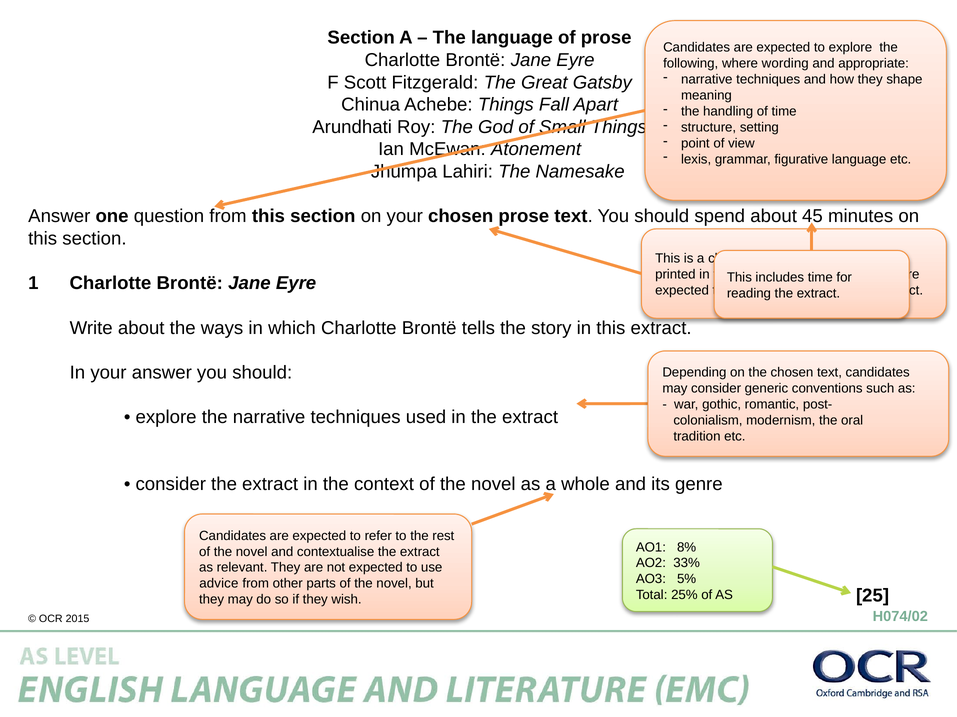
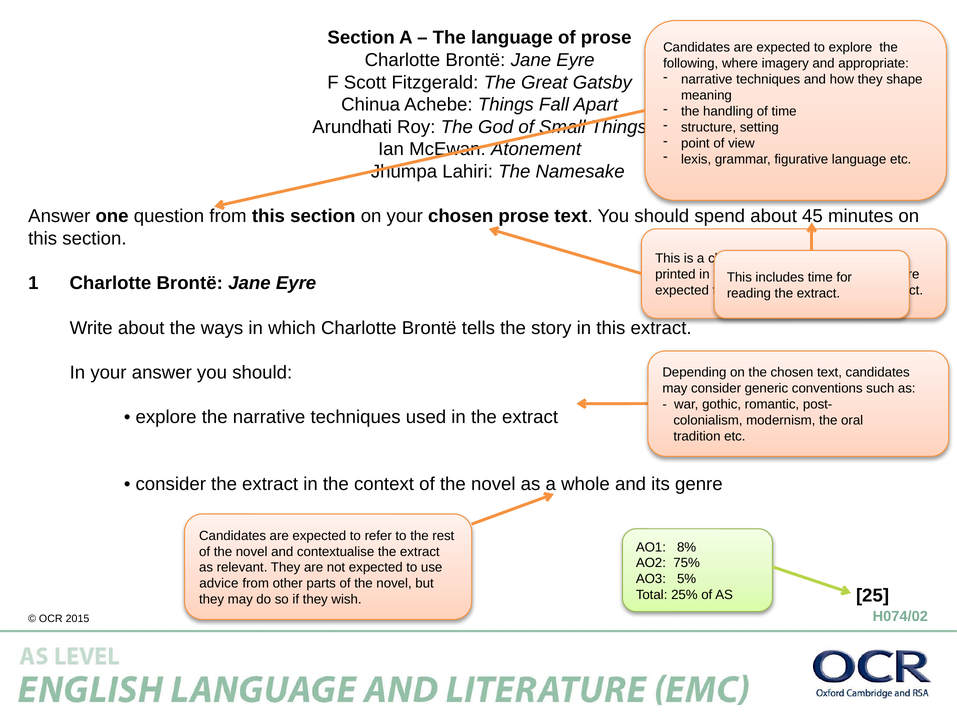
wording: wording -> imagery (785, 64)
33%: 33% -> 75% (687, 564)
